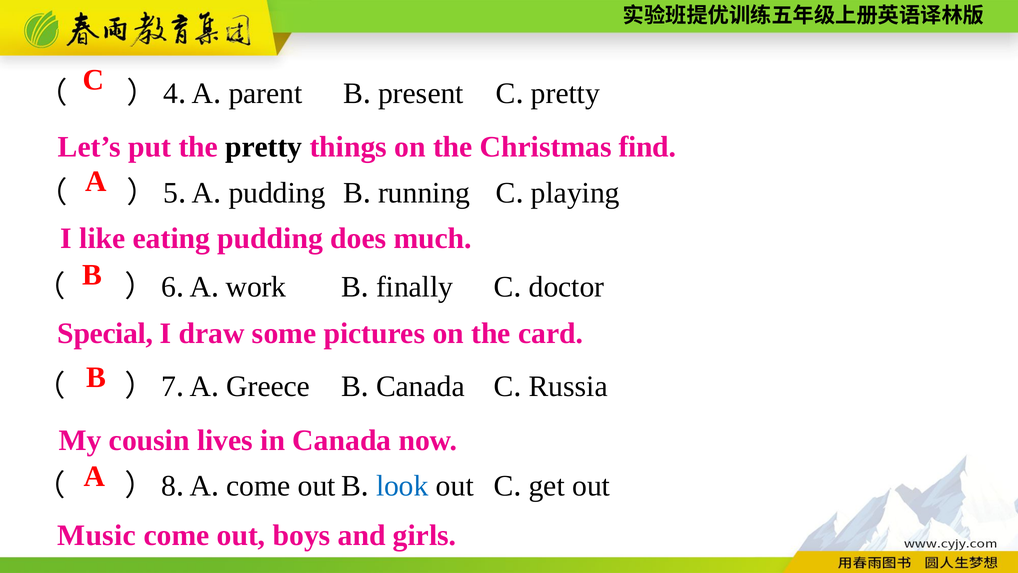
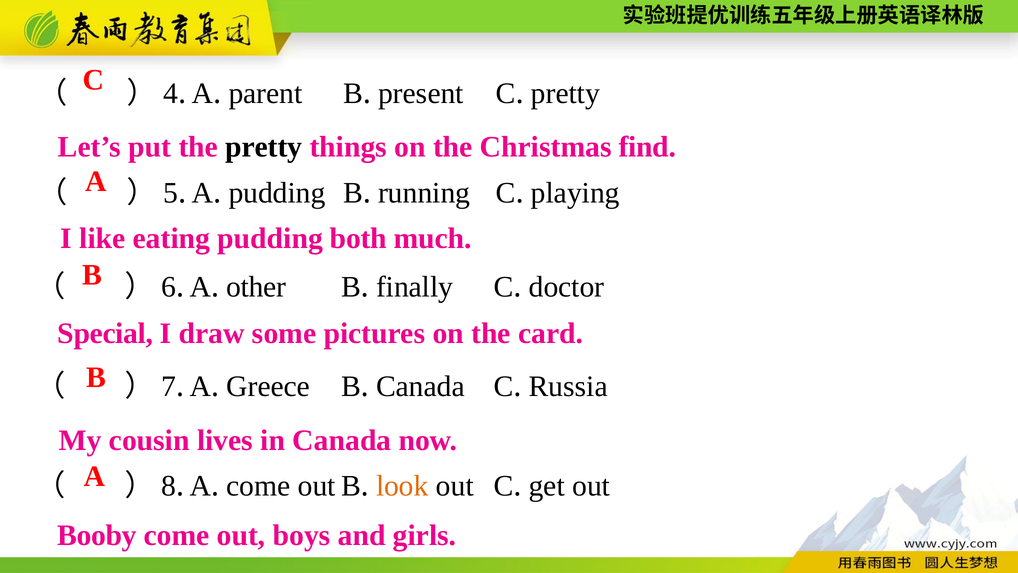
does: does -> both (358, 238)
work: work -> other (256, 287)
look colour: blue -> orange (402, 486)
Music: Music -> Booby (97, 535)
